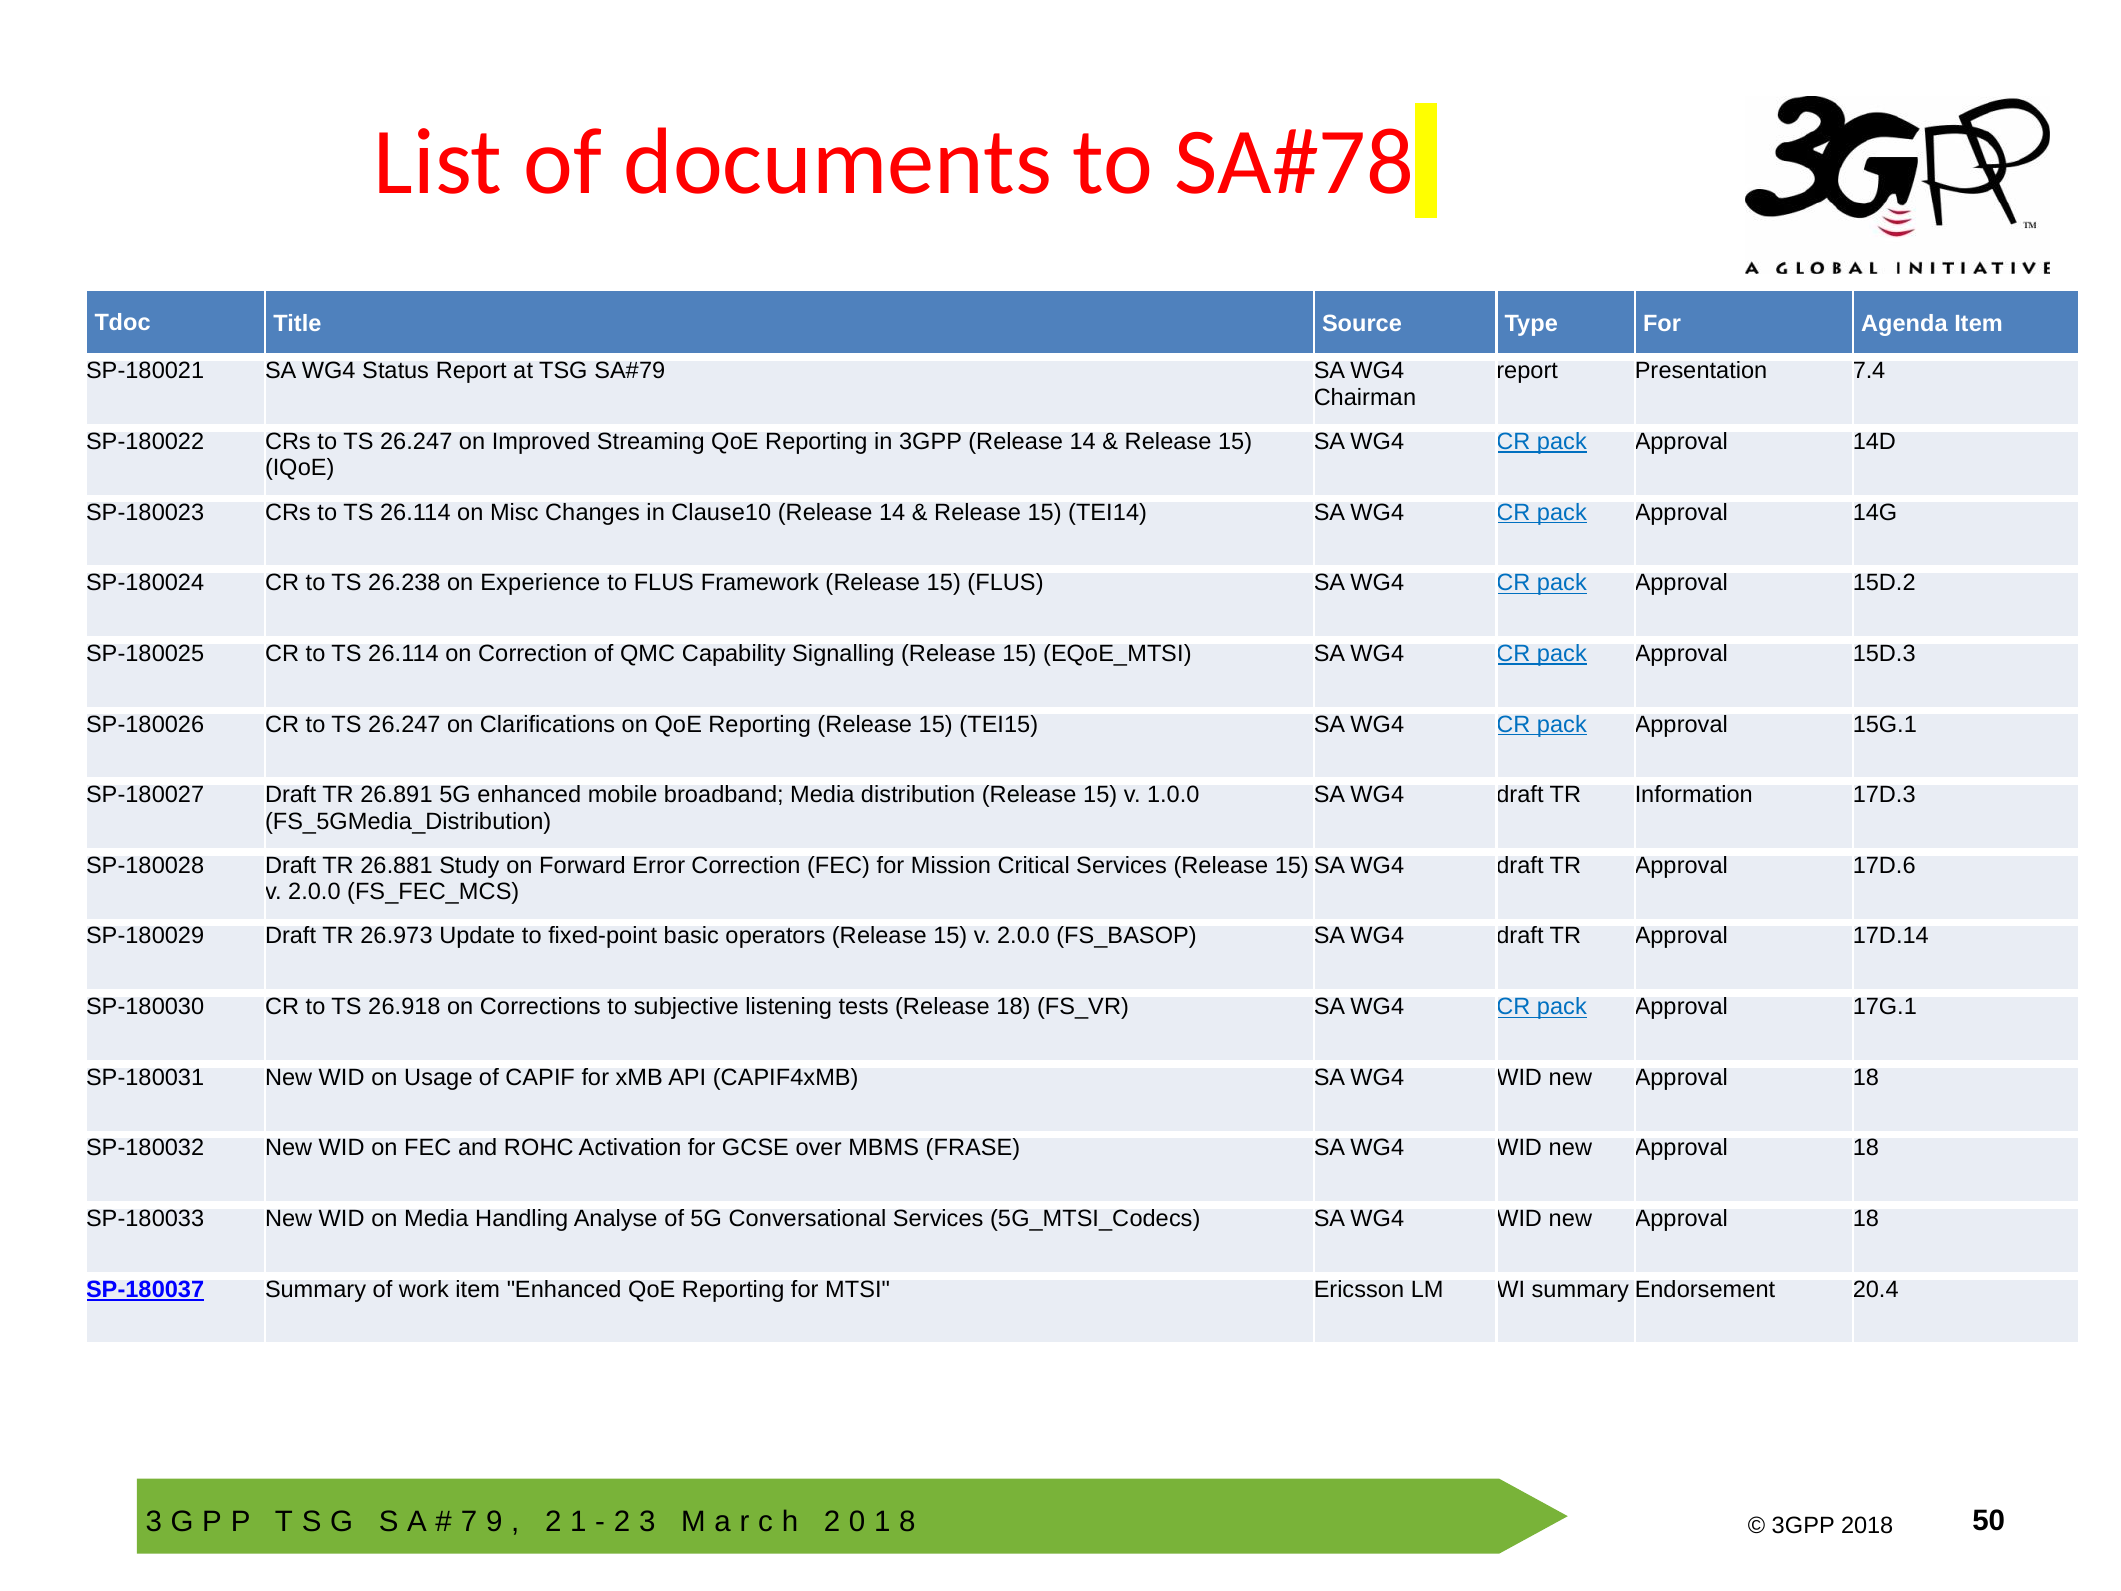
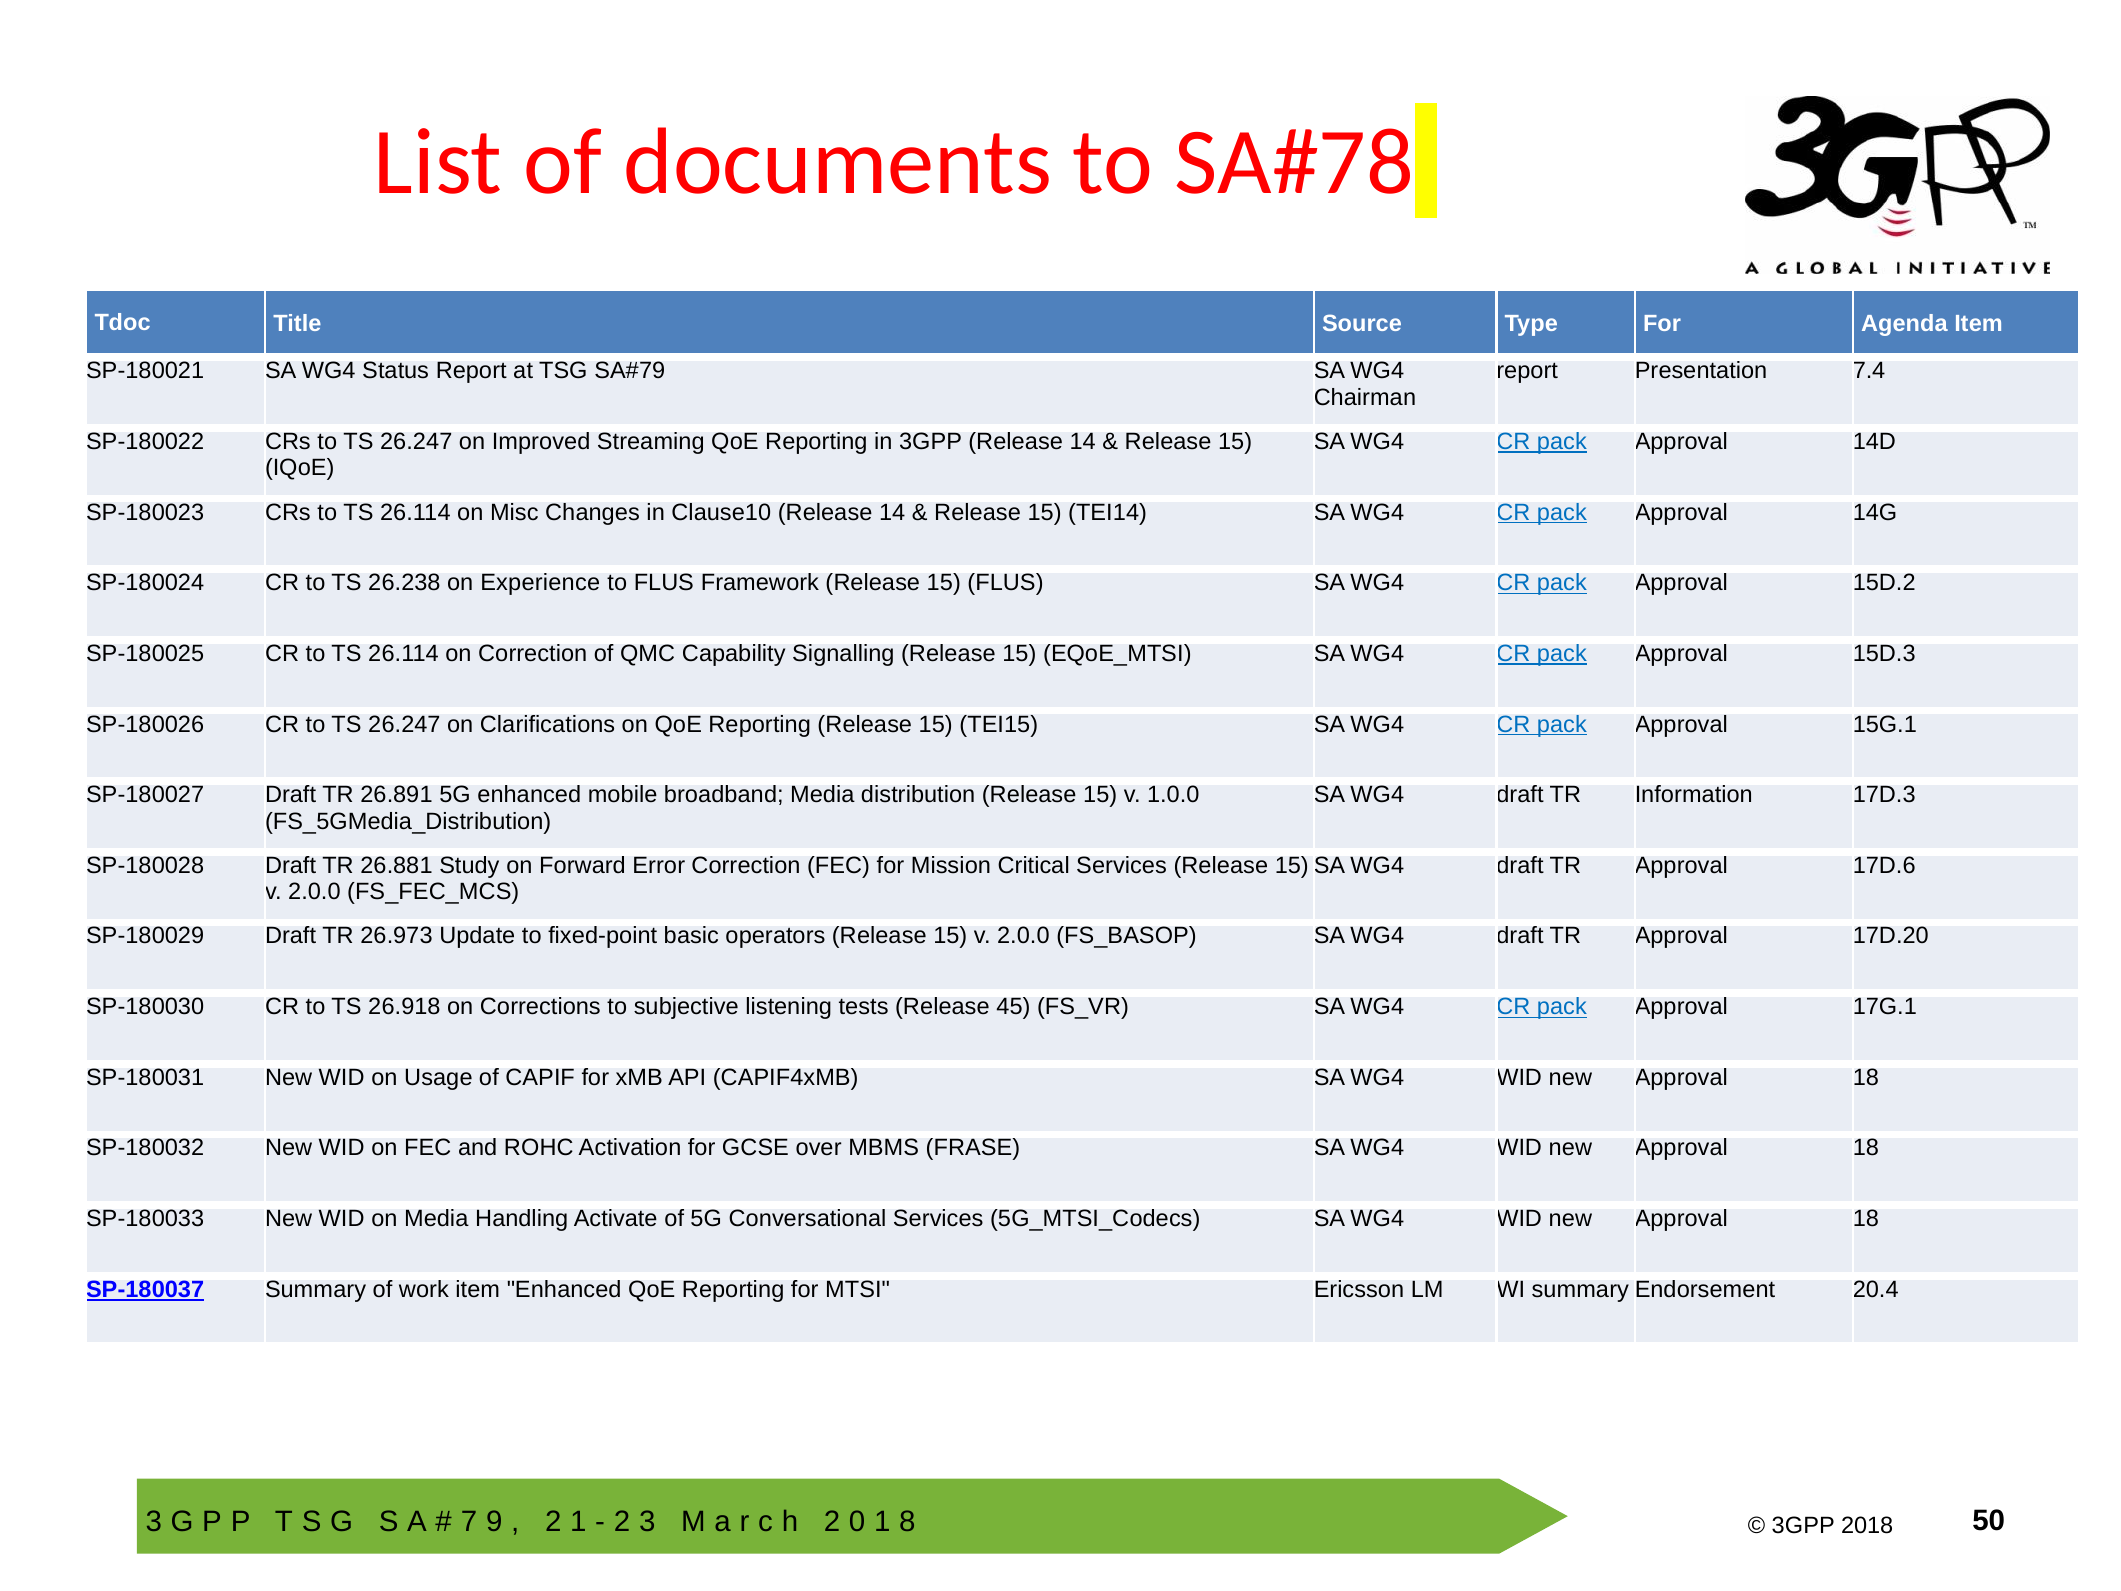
17D.14: 17D.14 -> 17D.20 (1891, 936)
Release 18: 18 -> 45 (1013, 1007)
Analyse: Analyse -> Activate (616, 1219)
